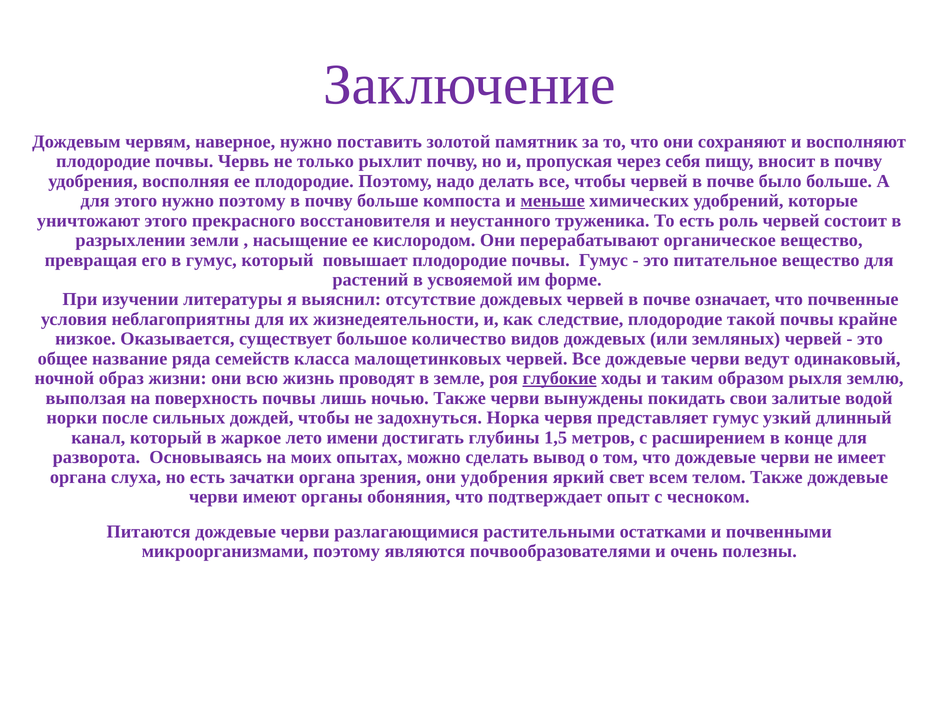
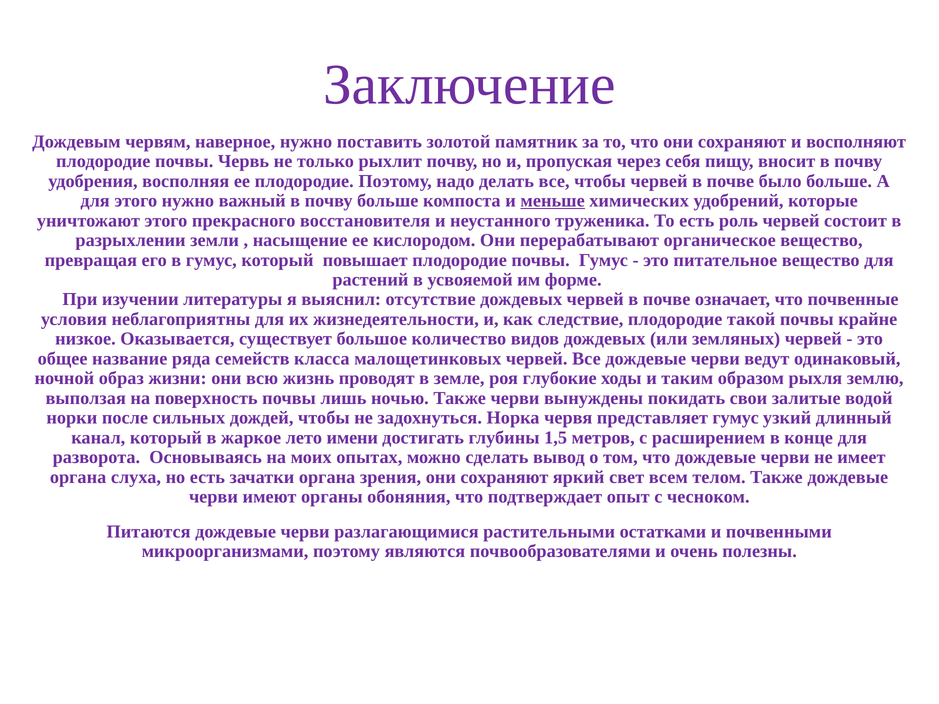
нужно поэтому: поэтому -> важный (252, 201)
глубокие underline: present -> none (560, 379)
зрения они удобрения: удобрения -> сохраняют (504, 477)
